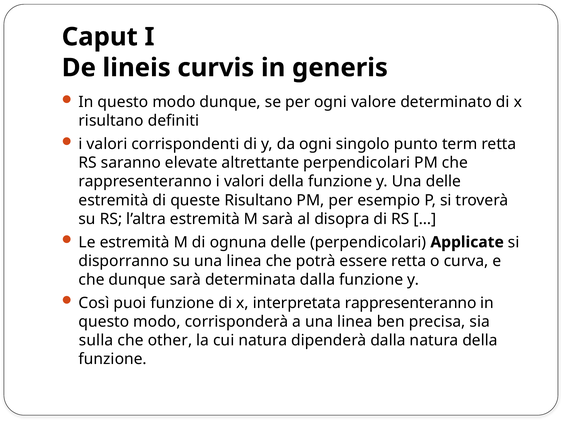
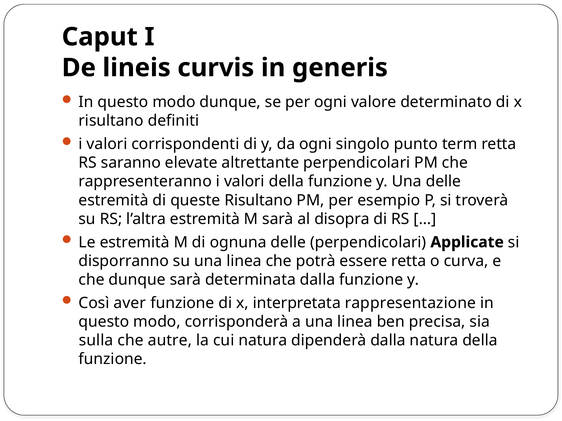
puoi: puoi -> aver (130, 303)
interpretata rappresenteranno: rappresenteranno -> rappresentazione (410, 303)
other: other -> autre (170, 341)
